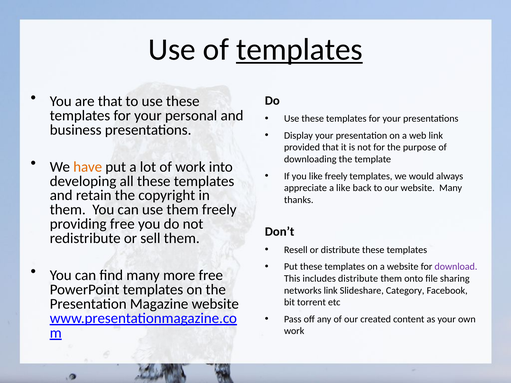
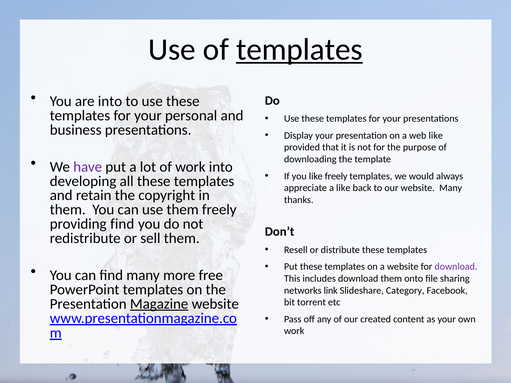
are that: that -> into (110, 101)
web link: link -> like (436, 136)
have colour: orange -> purple (88, 167)
providing free: free -> find (122, 224)
includes distribute: distribute -> download (358, 279)
Magazine underline: none -> present (159, 304)
